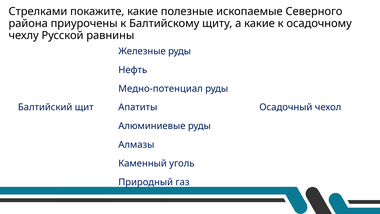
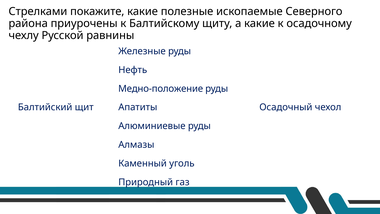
Медно-потенциал: Медно-потенциал -> Медно-положение (161, 89)
